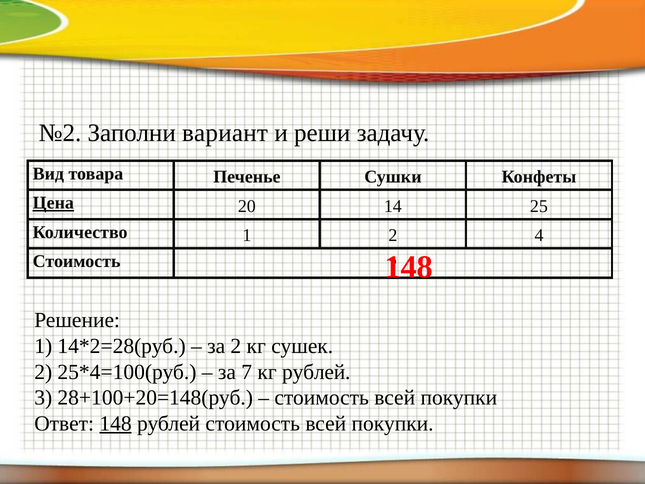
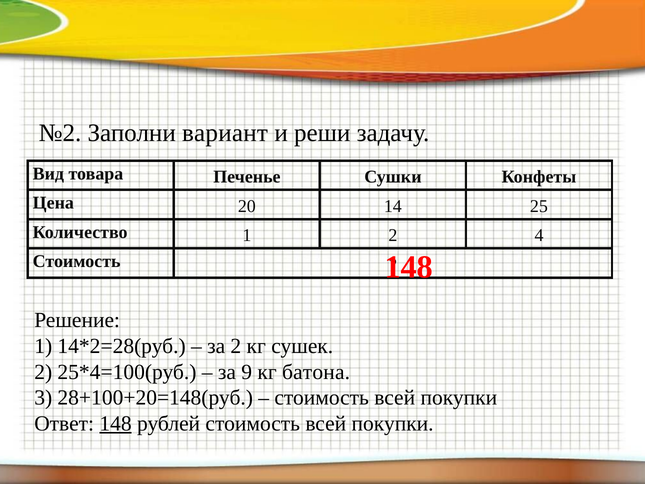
Цена underline: present -> none (53, 203)
7: 7 -> 9 (247, 372)
кг рублей: рублей -> батона (316, 372)
